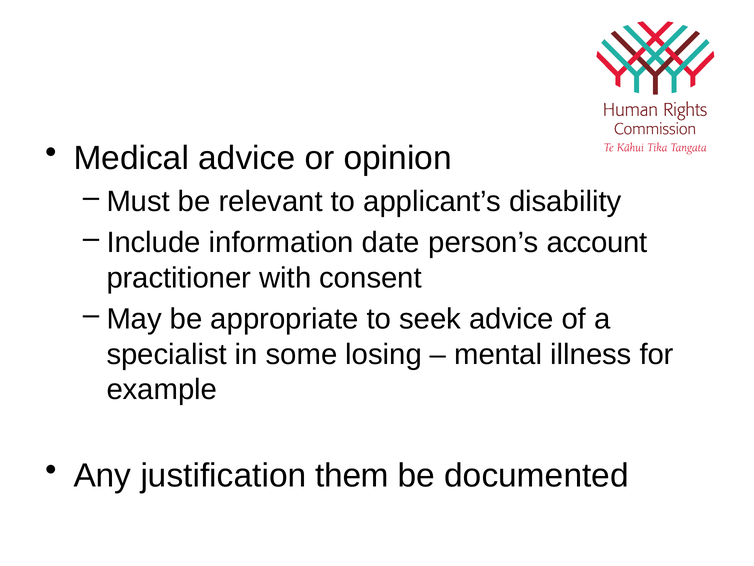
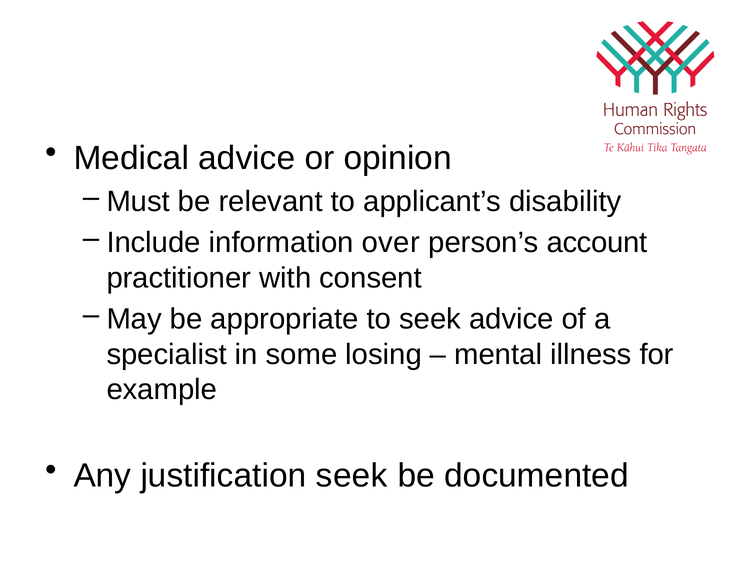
date: date -> over (391, 243)
justification them: them -> seek (352, 475)
